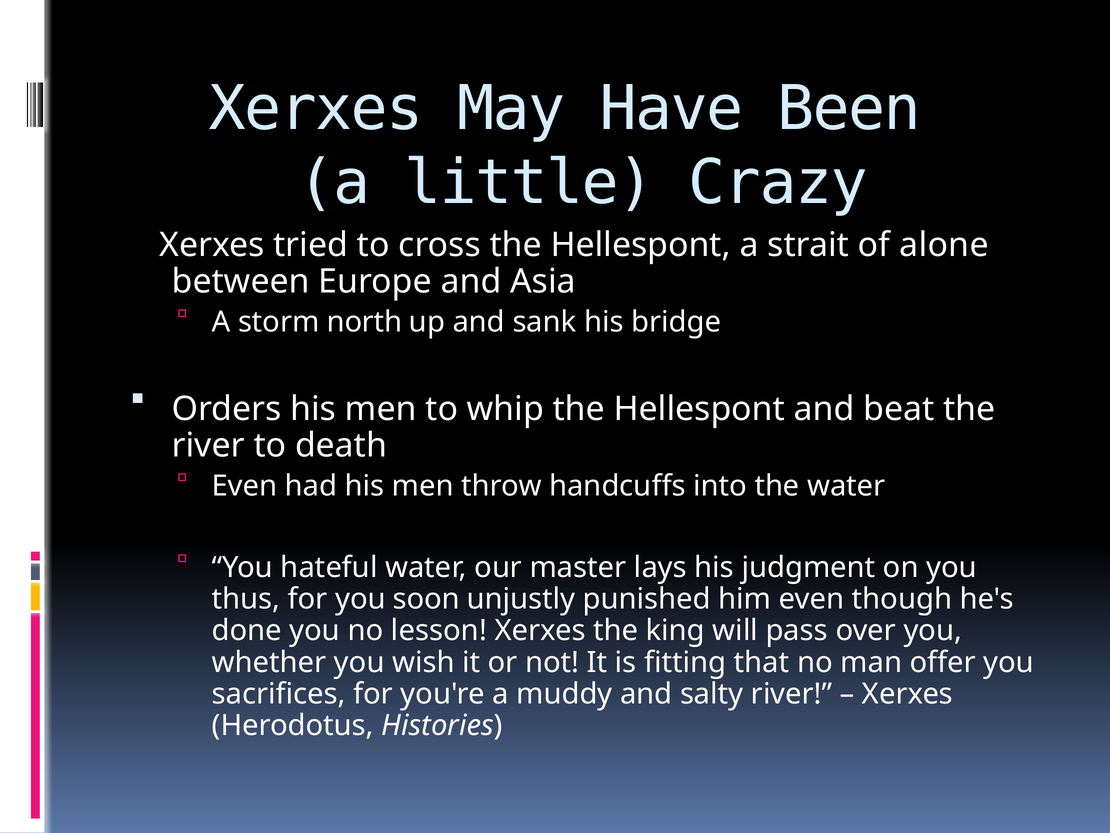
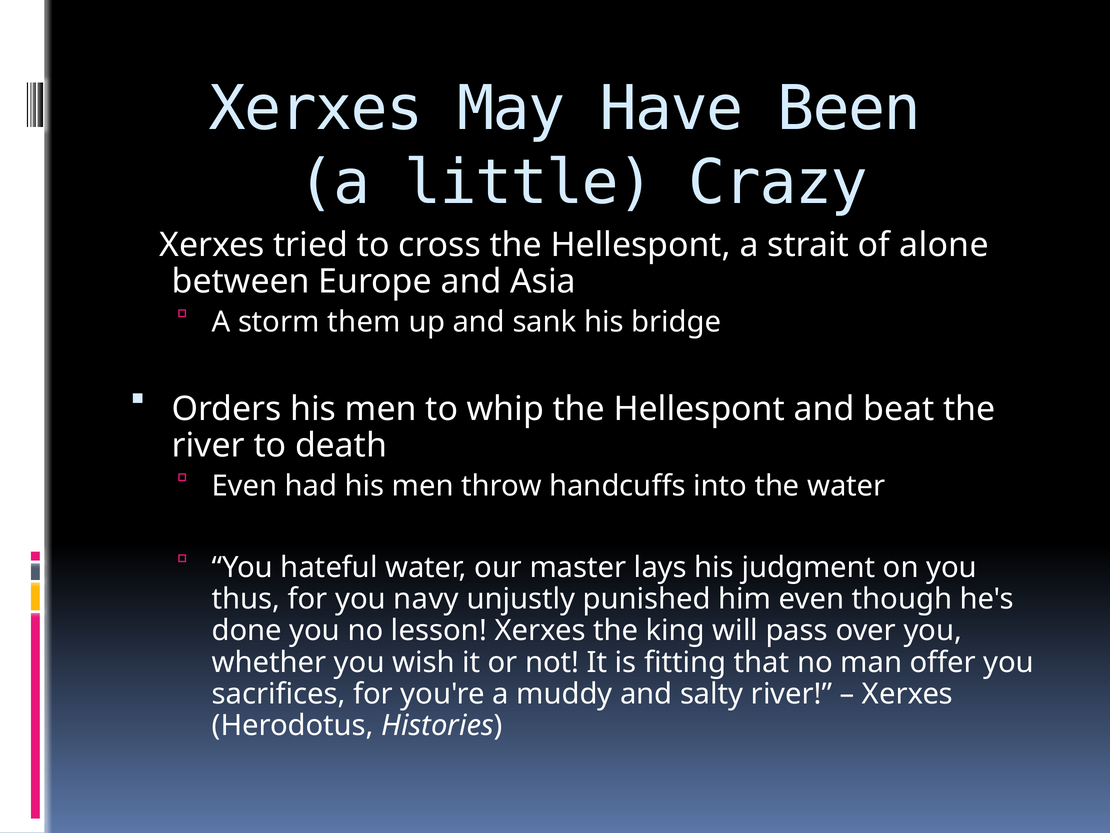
north: north -> them (364, 322)
soon: soon -> navy (426, 599)
